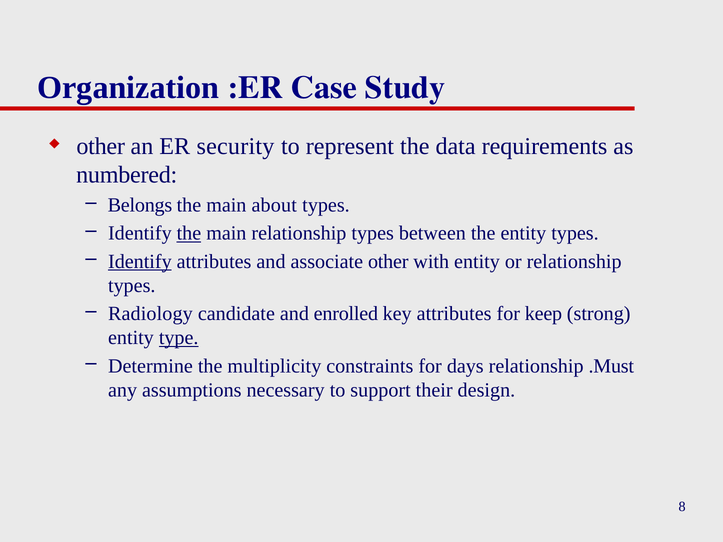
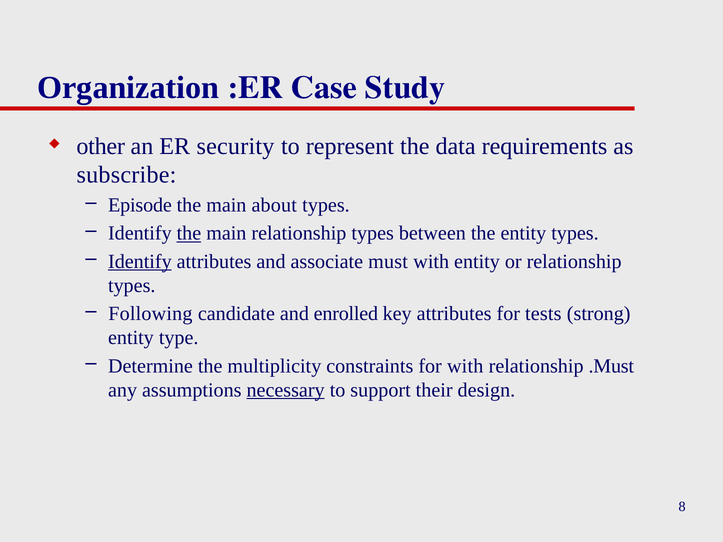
numbered: numbered -> subscribe (126, 175)
Belongs: Belongs -> Episode (140, 205)
associate other: other -> must (388, 262)
Radiology: Radiology -> Following (150, 314)
keep: keep -> tests (543, 314)
type underline: present -> none (179, 338)
for days: days -> with (465, 366)
necessary underline: none -> present (286, 390)
